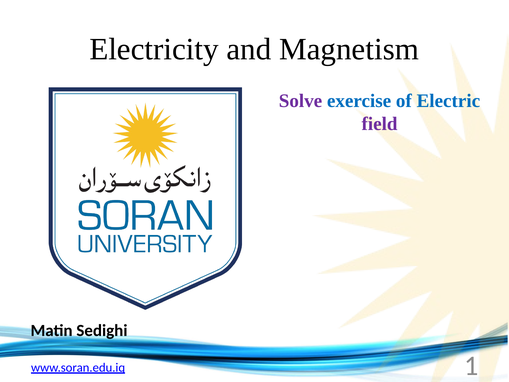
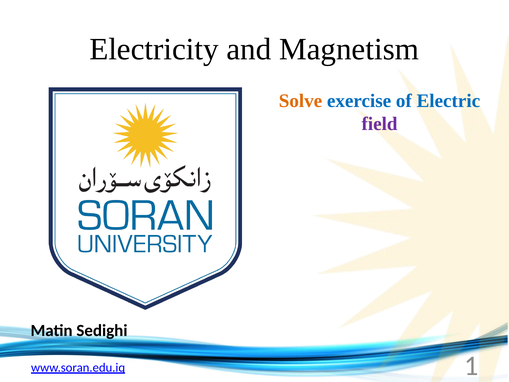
Solve colour: purple -> orange (300, 101)
